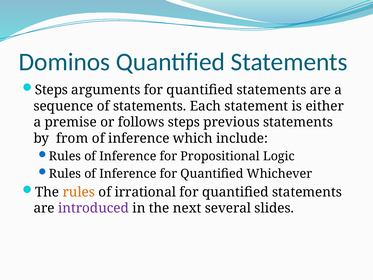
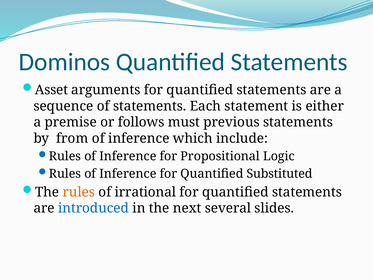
Steps: Steps -> Asset (51, 90)
follows steps: steps -> must (184, 122)
Whichever: Whichever -> Substituted (280, 174)
introduced colour: purple -> blue (94, 208)
